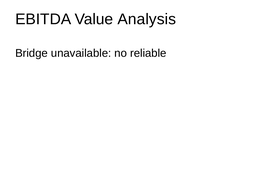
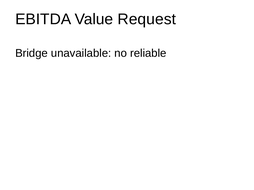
Analysis: Analysis -> Request (147, 19)
